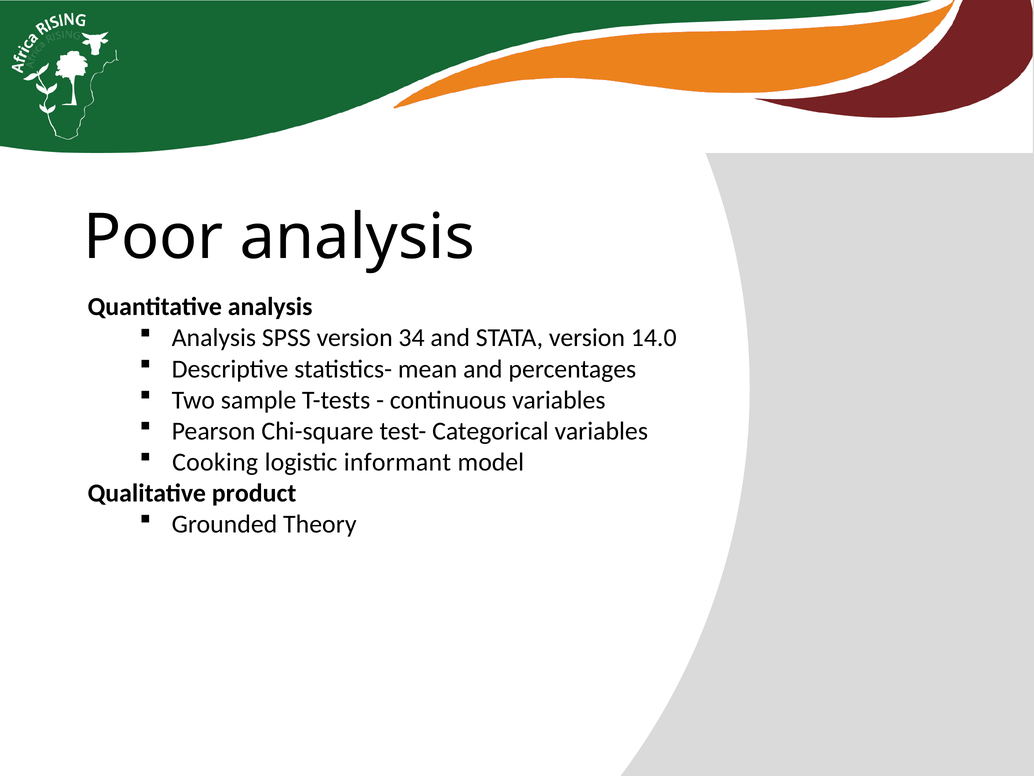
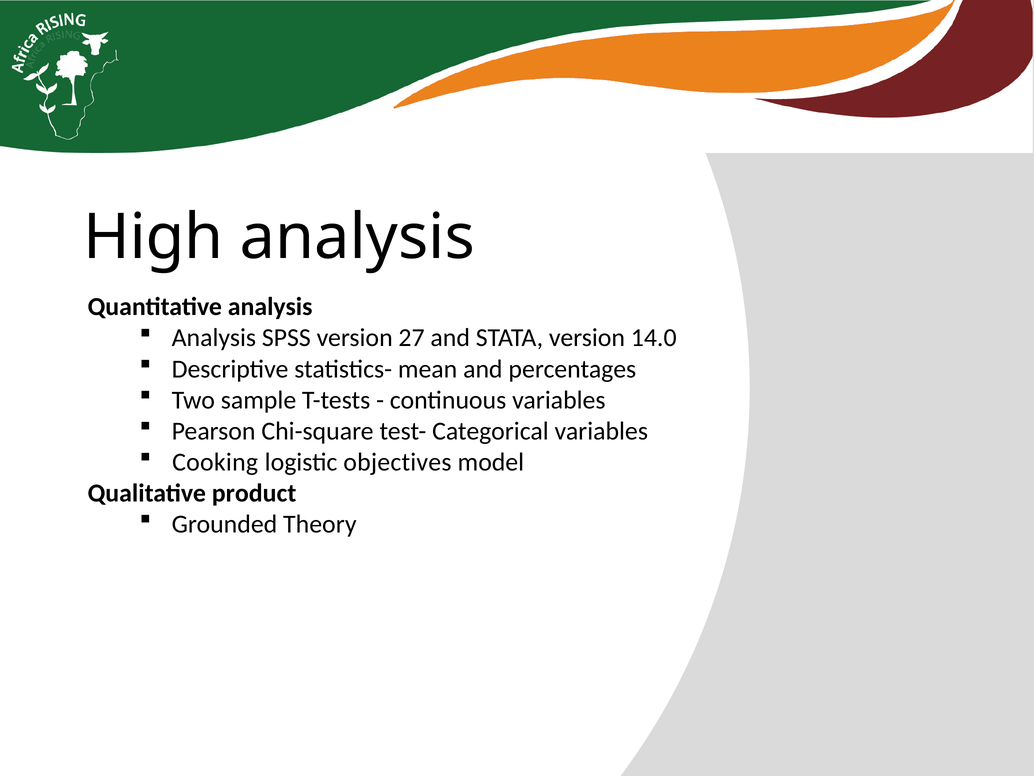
Poor: Poor -> High (153, 237)
34: 34 -> 27 (412, 338)
informant: informant -> objectives (397, 462)
